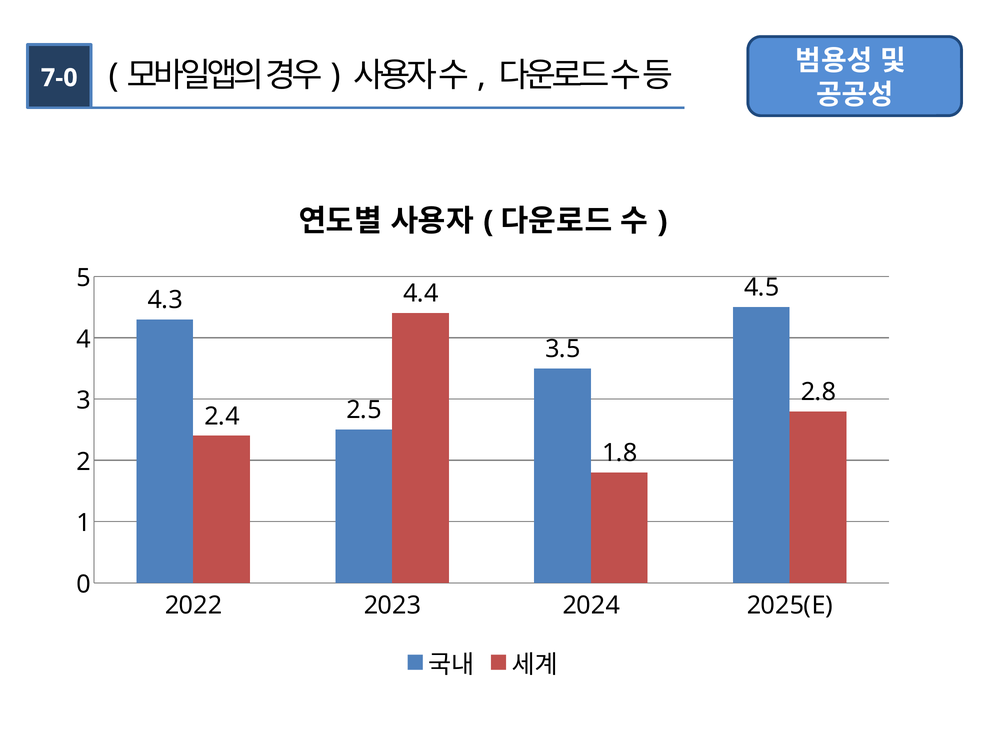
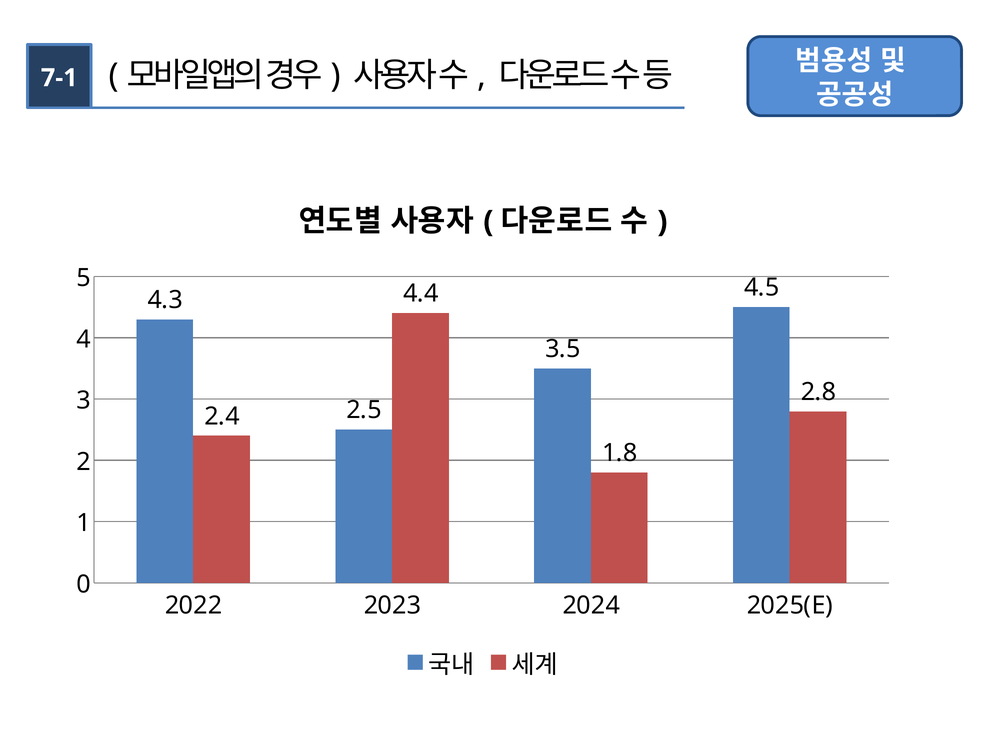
7-0: 7-0 -> 7-1 (59, 78)
